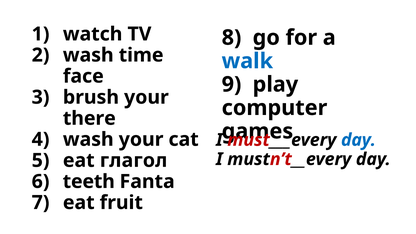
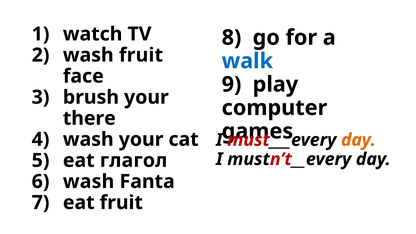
wash time: time -> fruit (141, 55)
day colour: blue -> orange (358, 140)
teeth: teeth -> wash (89, 182)
